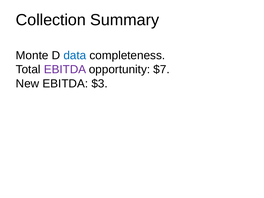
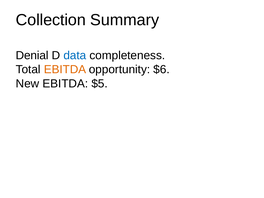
Monte: Monte -> Denial (32, 55)
EBITDA colour: purple -> orange (65, 69)
$7: $7 -> $6 (162, 69)
$3: $3 -> $5 (100, 84)
